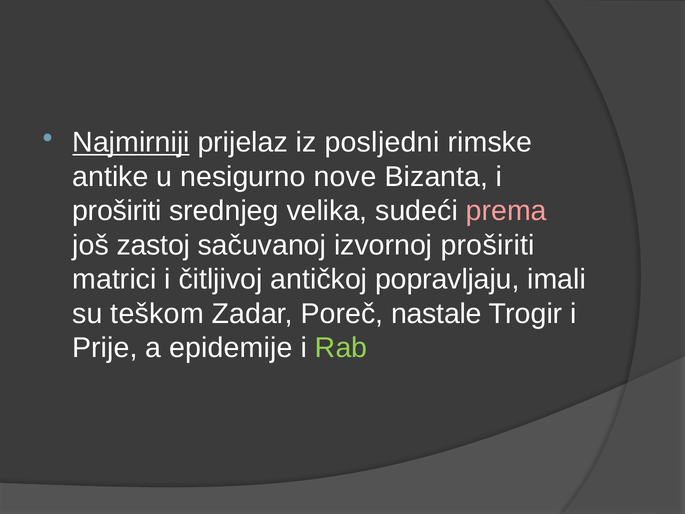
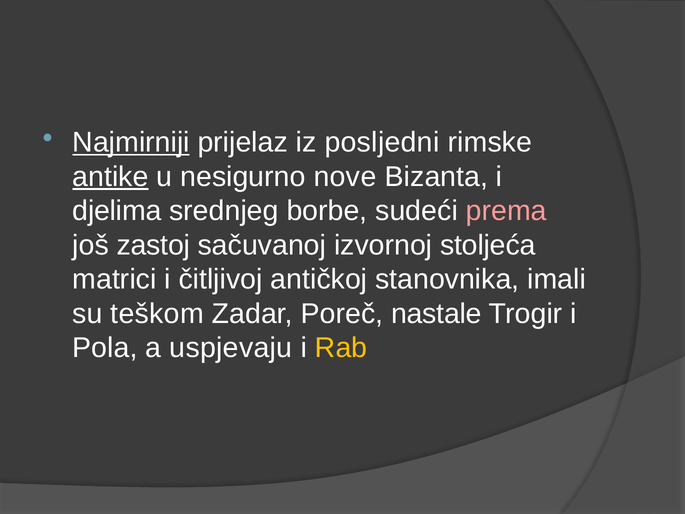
antike underline: none -> present (111, 177)
proširiti: proširiti -> djelima (117, 211)
velika: velika -> borbe (327, 211)
izvornoj proširiti: proširiti -> stoljeća (488, 245)
popravljaju: popravljaju -> stanovnika (447, 279)
Prije: Prije -> Pola (105, 348)
epidemije: epidemije -> uspjevaju (231, 348)
Rab colour: light green -> yellow (341, 348)
